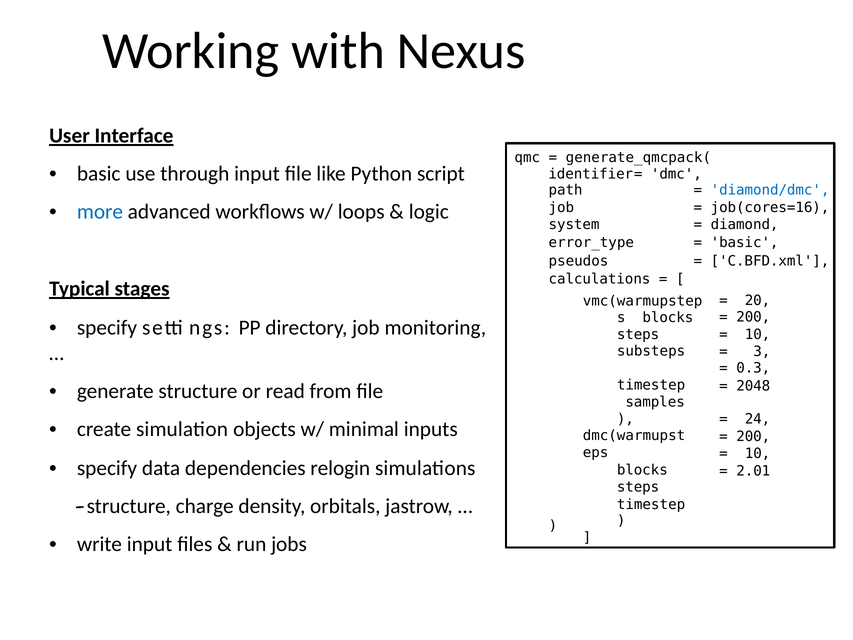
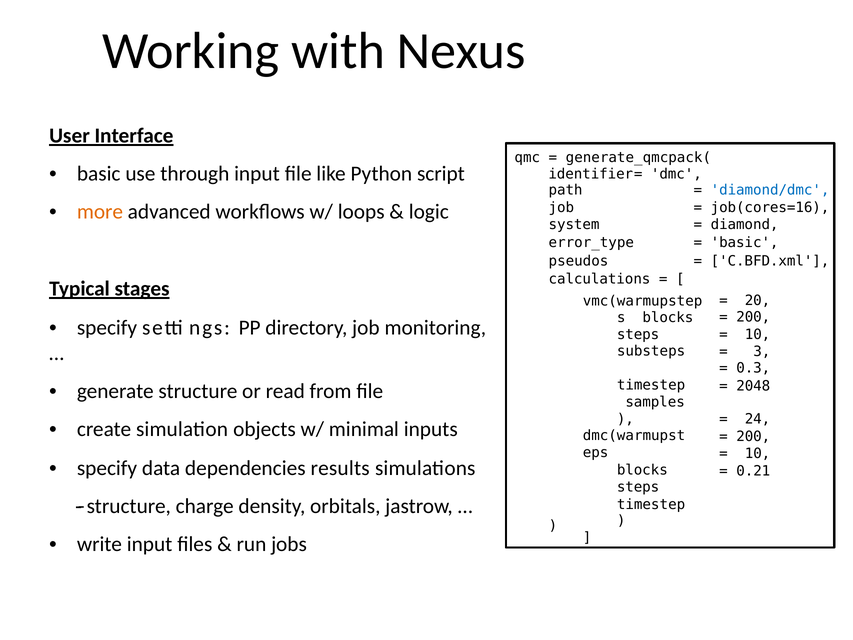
more colour: blue -> orange (100, 212)
relogin: relogin -> results (340, 468)
2.01: 2.01 -> 0.21 (753, 471)
